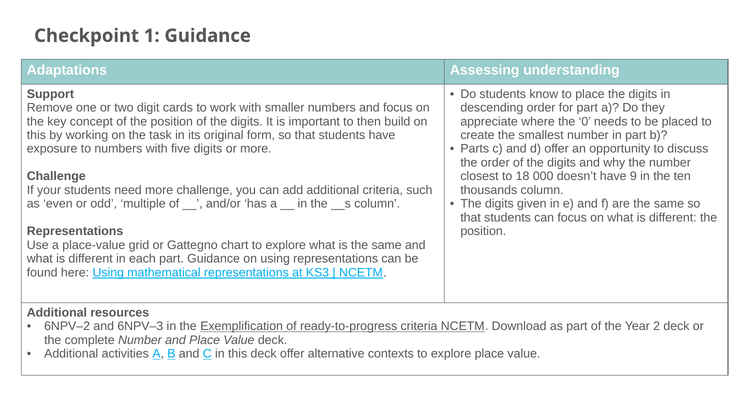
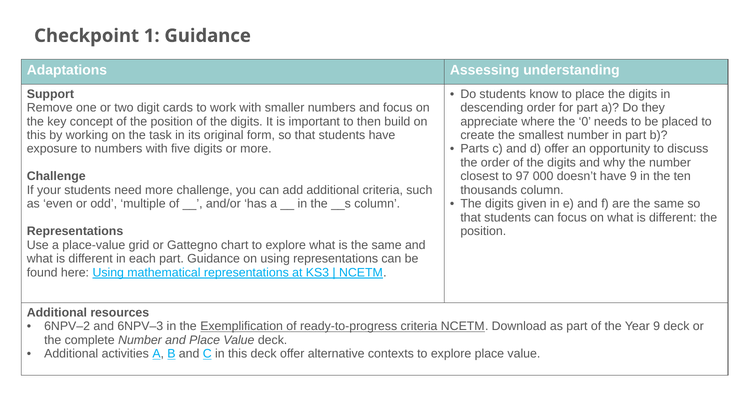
18: 18 -> 97 (523, 176)
Year 2: 2 -> 9 (657, 326)
